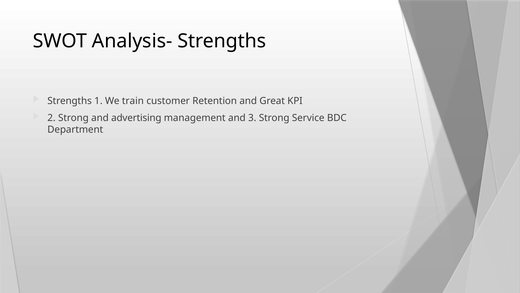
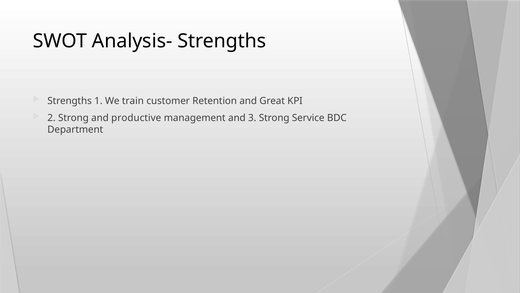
advertising: advertising -> productive (136, 118)
